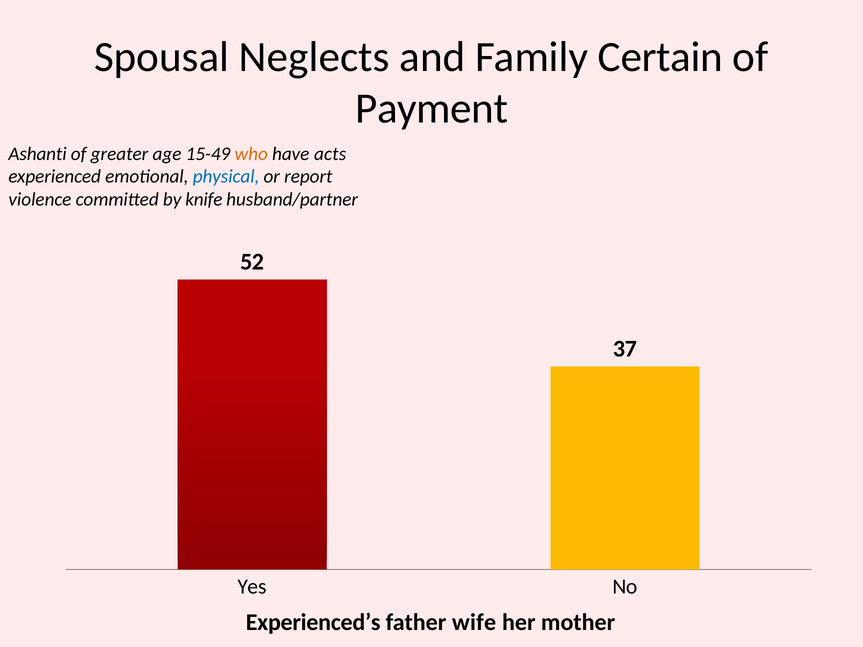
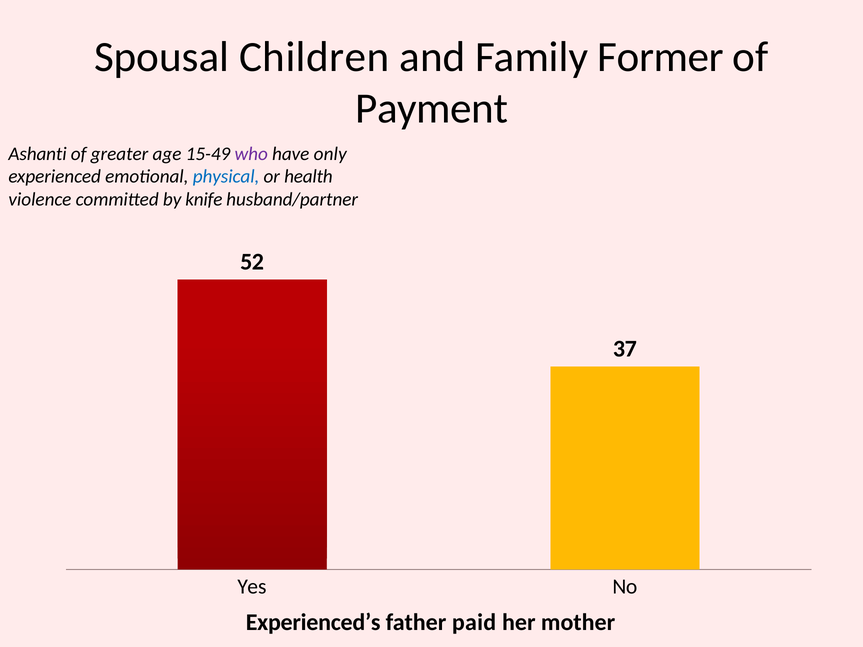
Neglects: Neglects -> Children (314, 57)
Certain: Certain -> Former (660, 57)
who colour: orange -> purple (251, 154)
acts: acts -> only (330, 154)
report: report -> health (308, 177)
wife: wife -> paid (474, 623)
